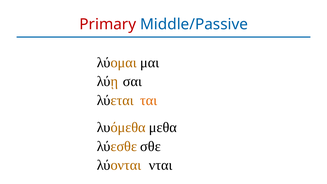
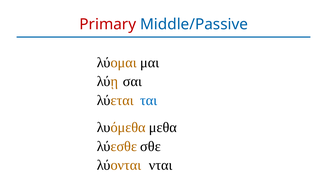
ται colour: orange -> blue (149, 100)
